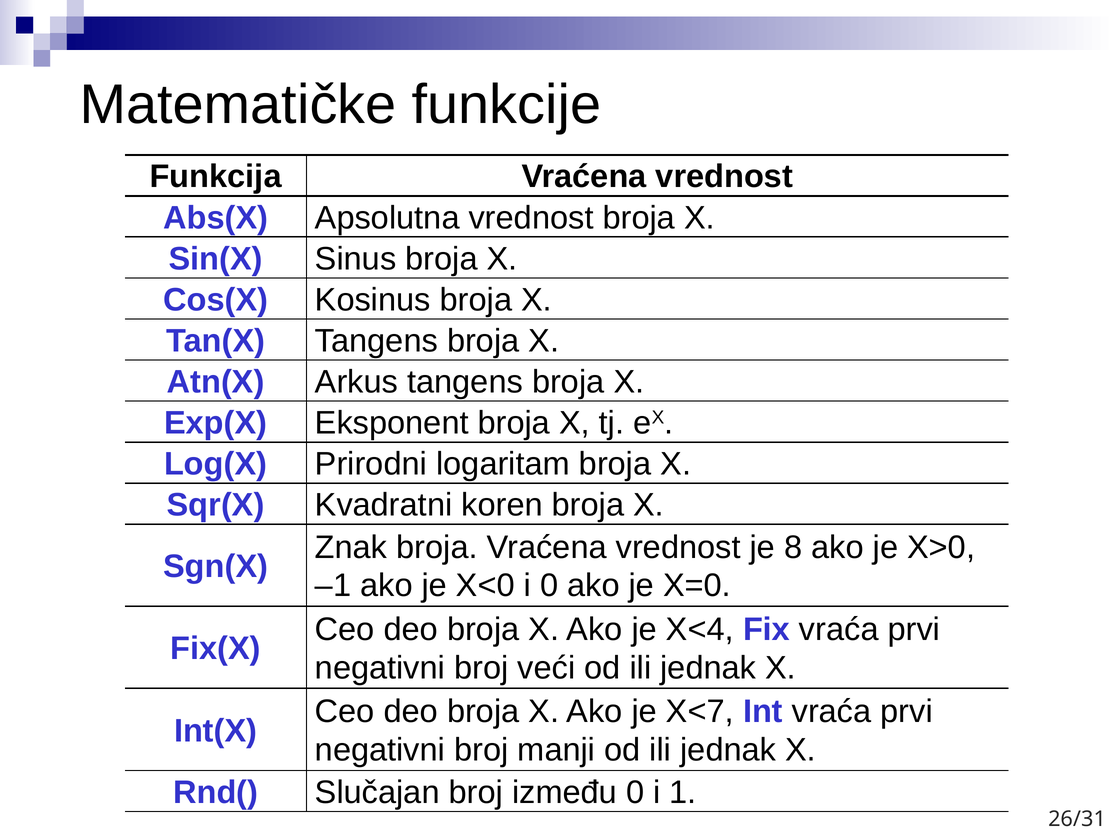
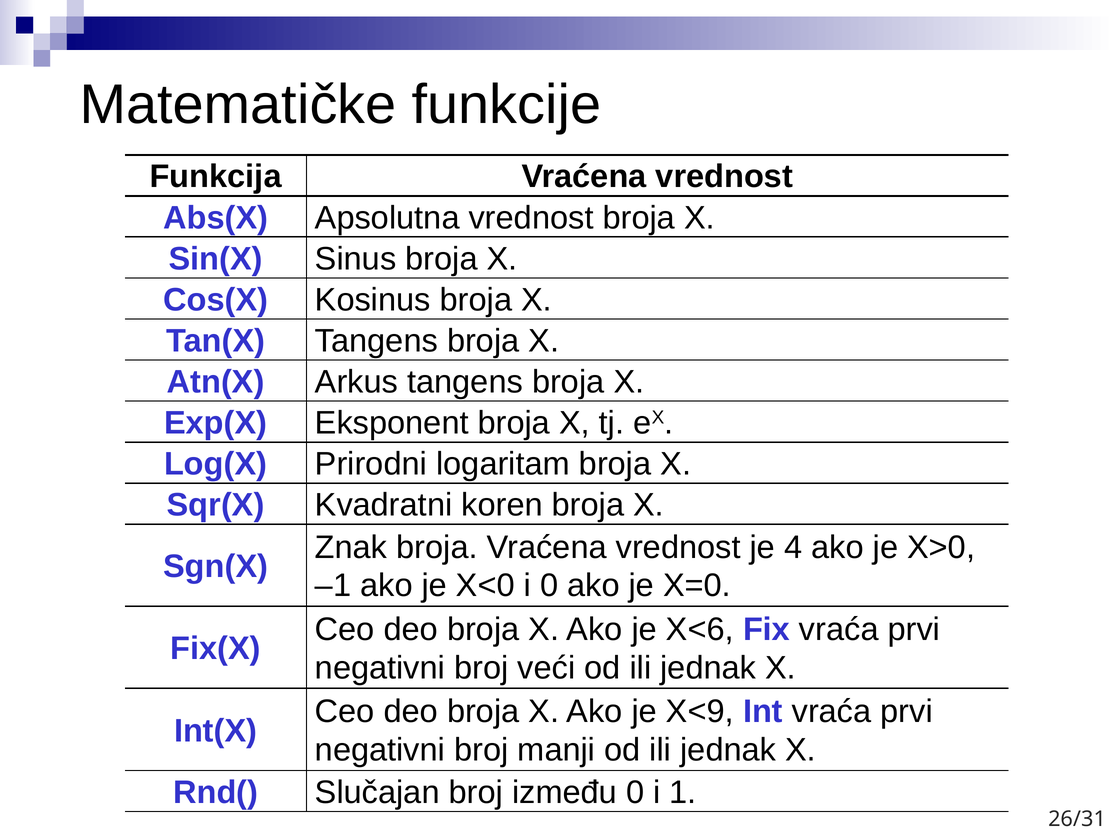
8: 8 -> 4 (793, 547)
X<4: X<4 -> X<6 (700, 629)
X<7: X<7 -> X<9 (700, 712)
